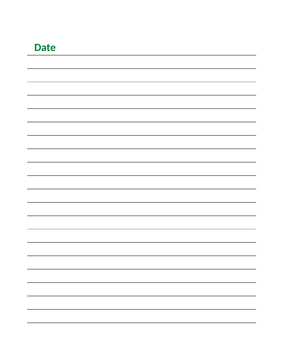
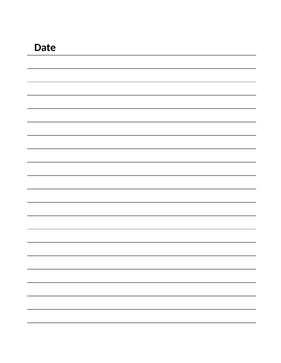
Date colour: green -> black (45, 48)
